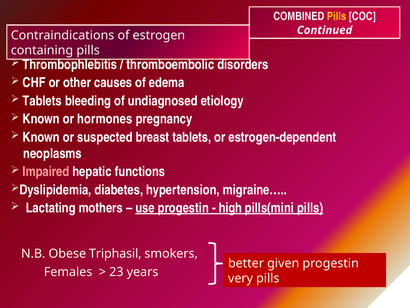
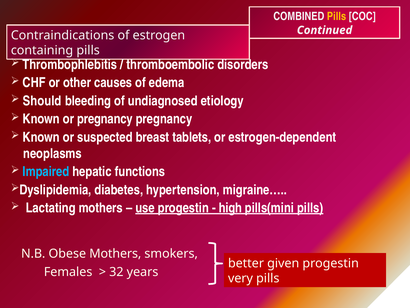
Tablets: Tablets -> Should (42, 101)
or hormones: hormones -> pregnancy (105, 119)
Impaired colour: pink -> light blue (46, 171)
Obese Triphasil: Triphasil -> Mothers (115, 253)
23: 23 -> 32 (116, 272)
